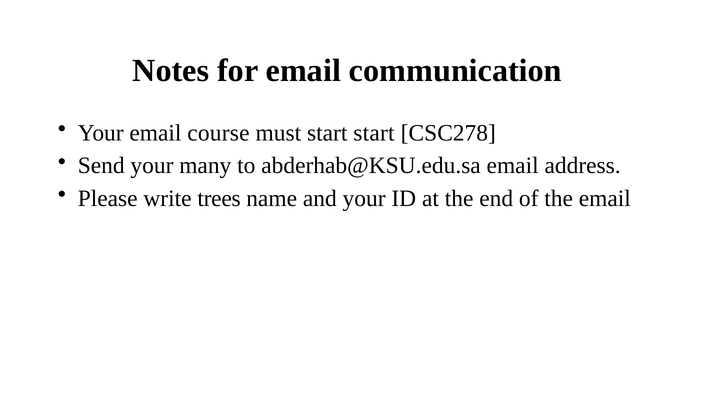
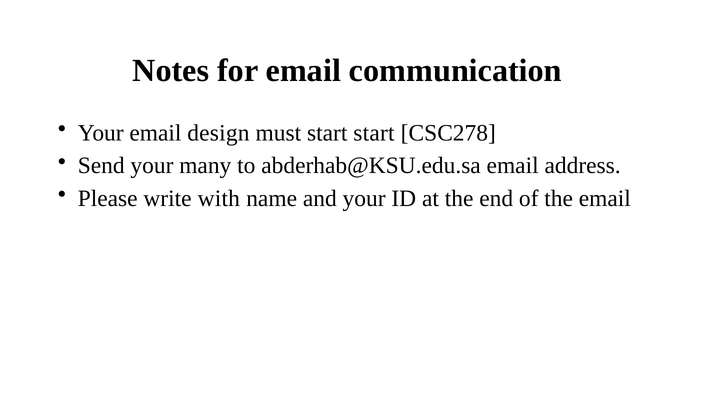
course: course -> design (218, 133)
trees: trees -> with (219, 198)
